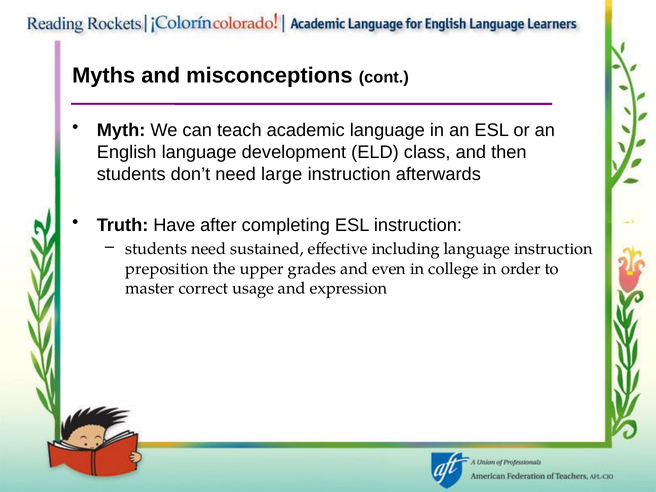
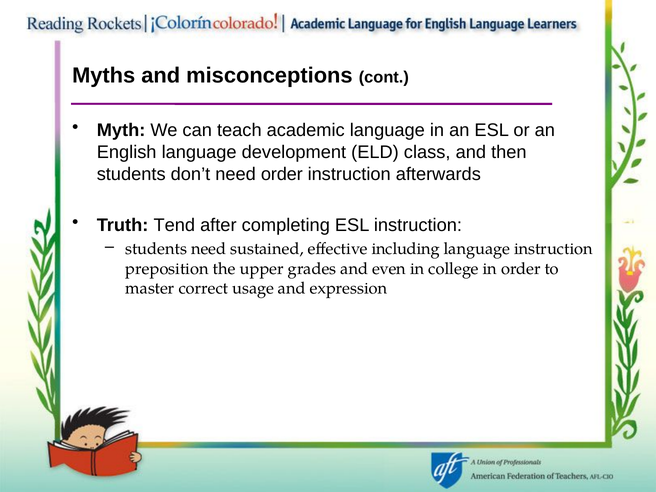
need large: large -> order (282, 174)
Have: Have -> Tend (174, 225)
